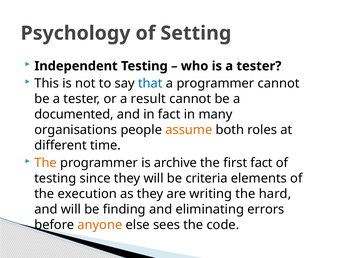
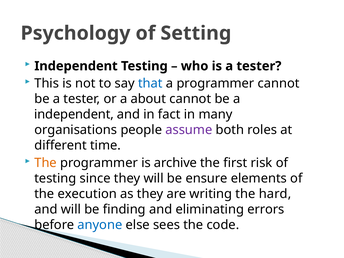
result: result -> about (148, 99)
documented: documented -> independent (74, 114)
assume colour: orange -> purple (189, 130)
first fact: fact -> risk (261, 163)
criteria: criteria -> ensure (207, 178)
anyone colour: orange -> blue (100, 225)
